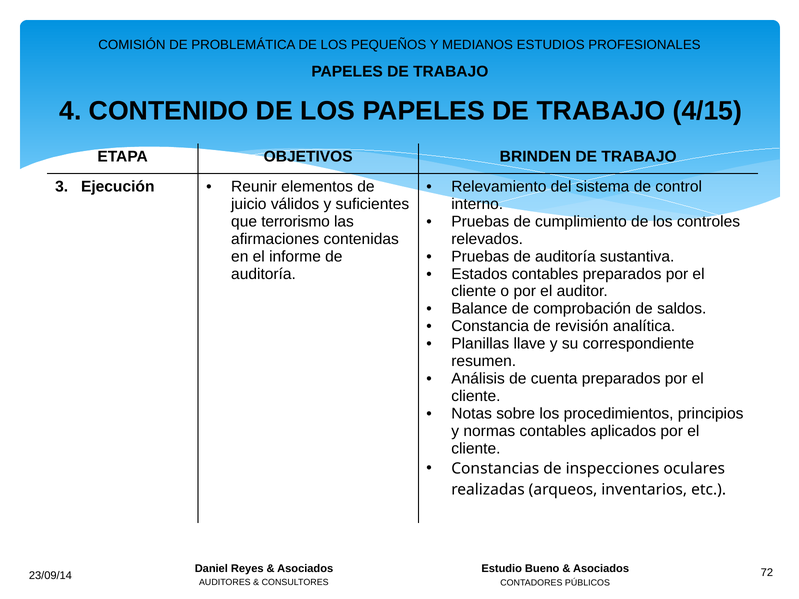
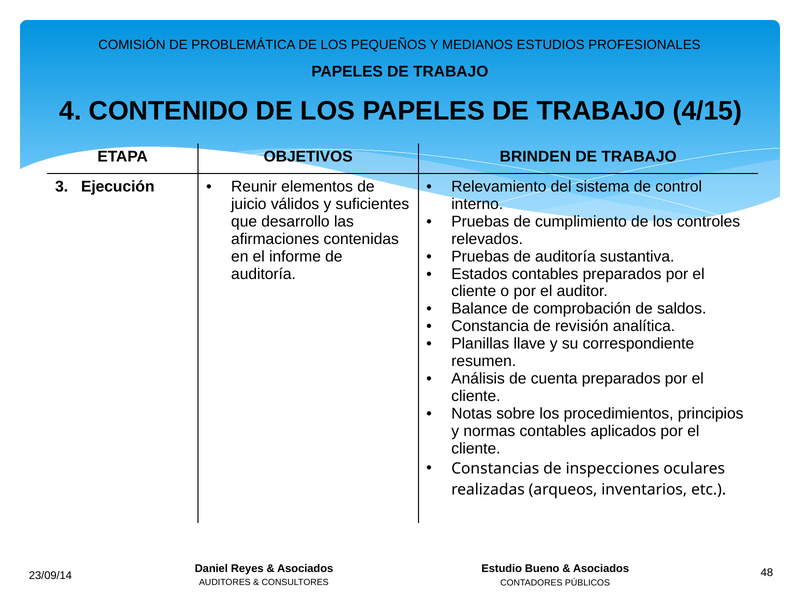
terrorismo: terrorismo -> desarrollo (295, 222)
72: 72 -> 48 (767, 573)
